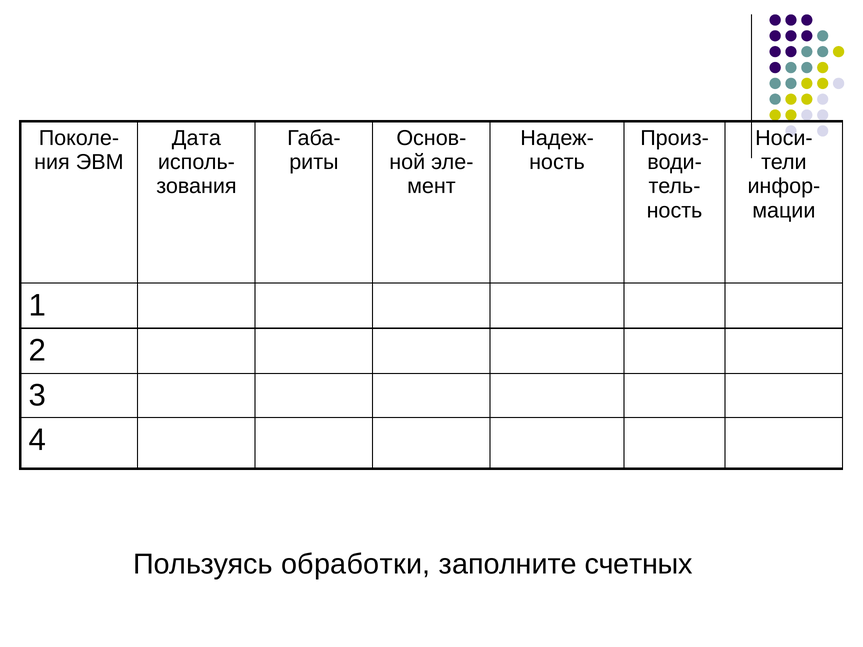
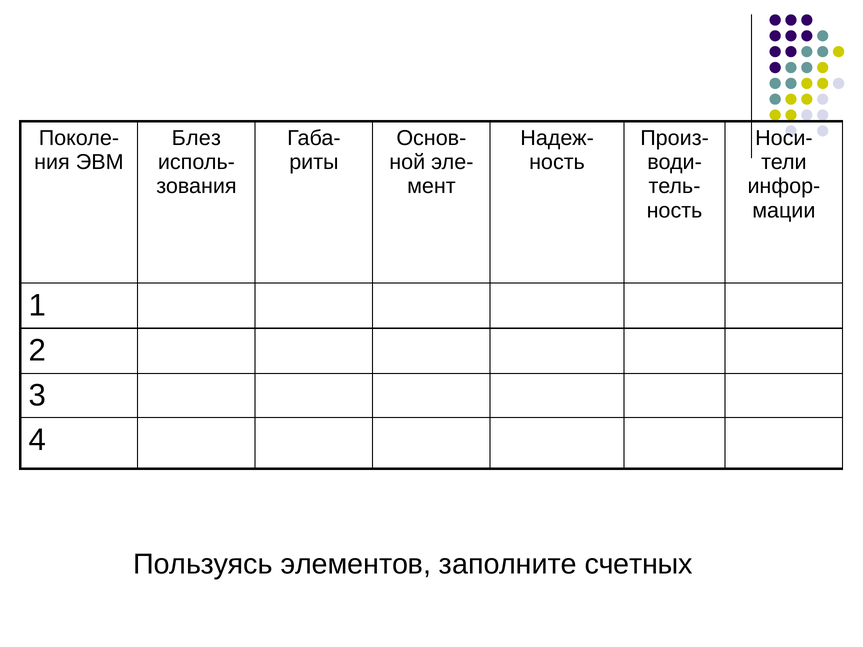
Дата: Дата -> Блез (196, 138)
обработки: обработки -> элементов (356, 565)
